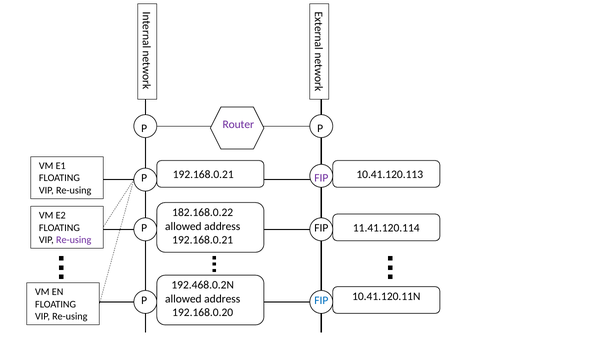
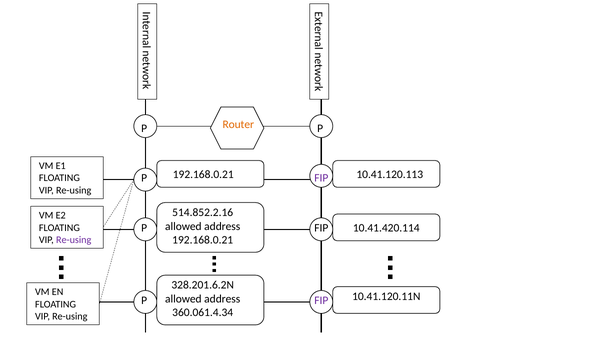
Router colour: purple -> orange (238, 125)
182.168.0.22: 182.168.0.22 -> 514.852.2.16 (203, 213)
11.41.120.114: 11.41.120.114 -> 10.41.420.114 (386, 228)
192.468.0.2N: 192.468.0.2N -> 328.201.6.2N (203, 285)
FIP colour: blue -> purple (321, 301)
192.168.0.20: 192.168.0.20 -> 360.061.4.34 (203, 313)
